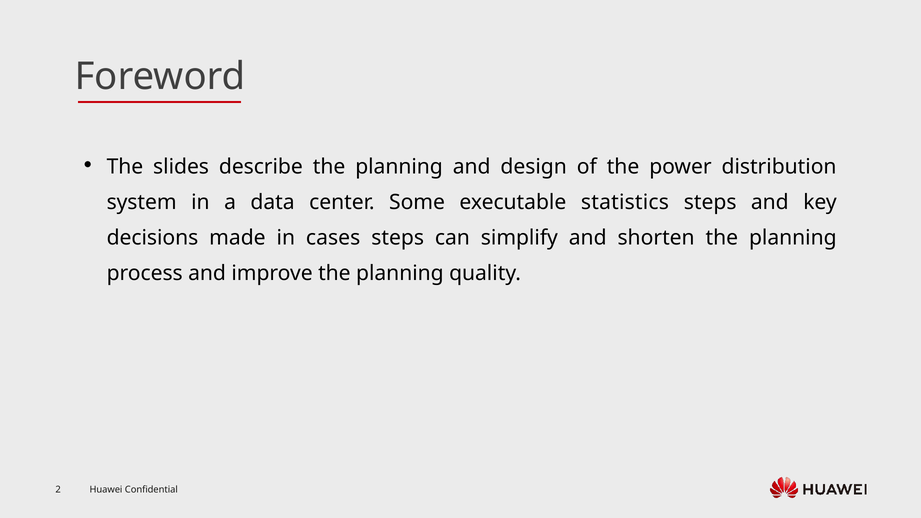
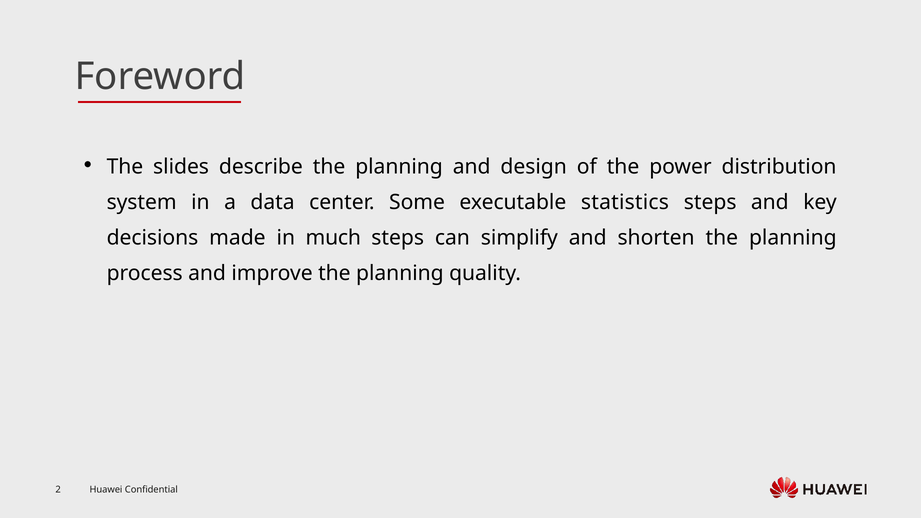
cases: cases -> much (333, 238)
